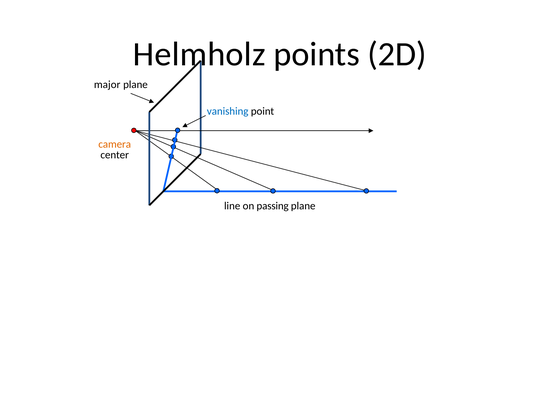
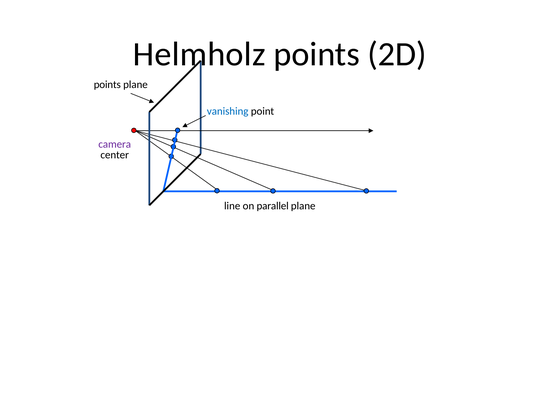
major: major -> points (107, 85)
camera colour: orange -> purple (115, 144)
passing: passing -> parallel (273, 206)
